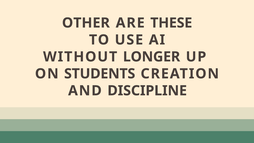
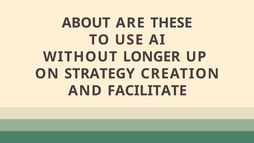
OTHER: OTHER -> ABOUT (86, 23)
STUDENTS: STUDENTS -> STRATEGY (100, 74)
DISCIPLINE: DISCIPLINE -> FACILITATE (147, 91)
